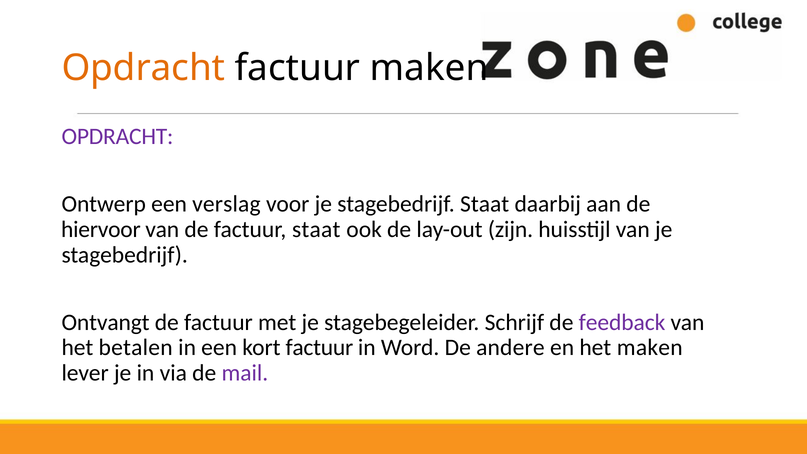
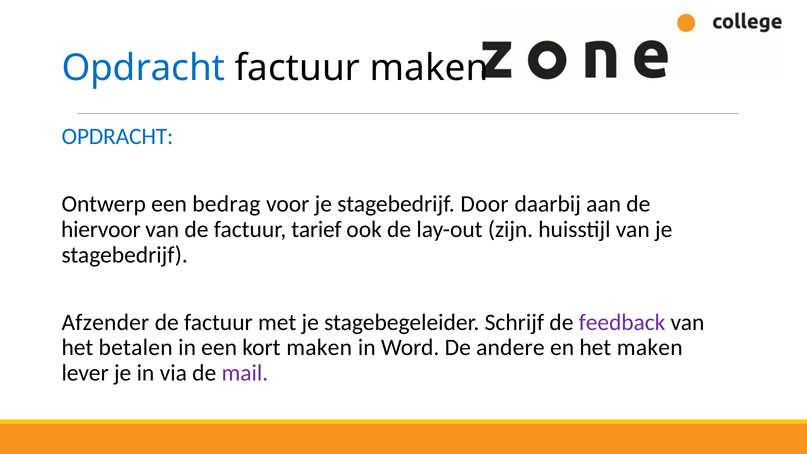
Opdracht colour: orange -> blue (143, 68)
OPDRACHT colour: purple -> blue (117, 136)
verslag: verslag -> bedrag (226, 204)
stagebedrijf Staat: Staat -> Door (485, 204)
factuur staat: staat -> tarief (316, 229)
Ontvangt: Ontvangt -> Afzender (105, 322)
kort factuur: factuur -> maken (319, 348)
